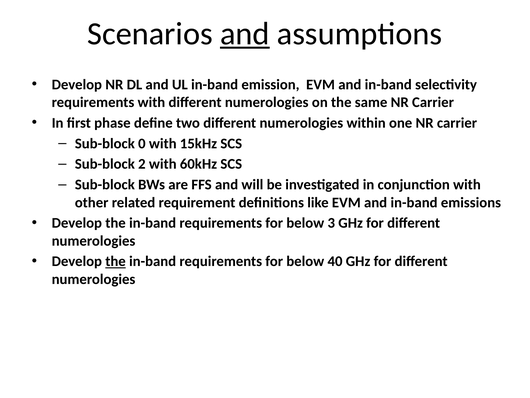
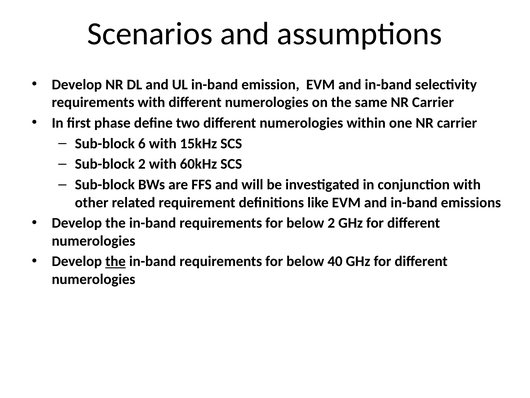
and underline: present -> none (245, 34)
0: 0 -> 6 (142, 143)
below 3: 3 -> 2 (331, 223)
